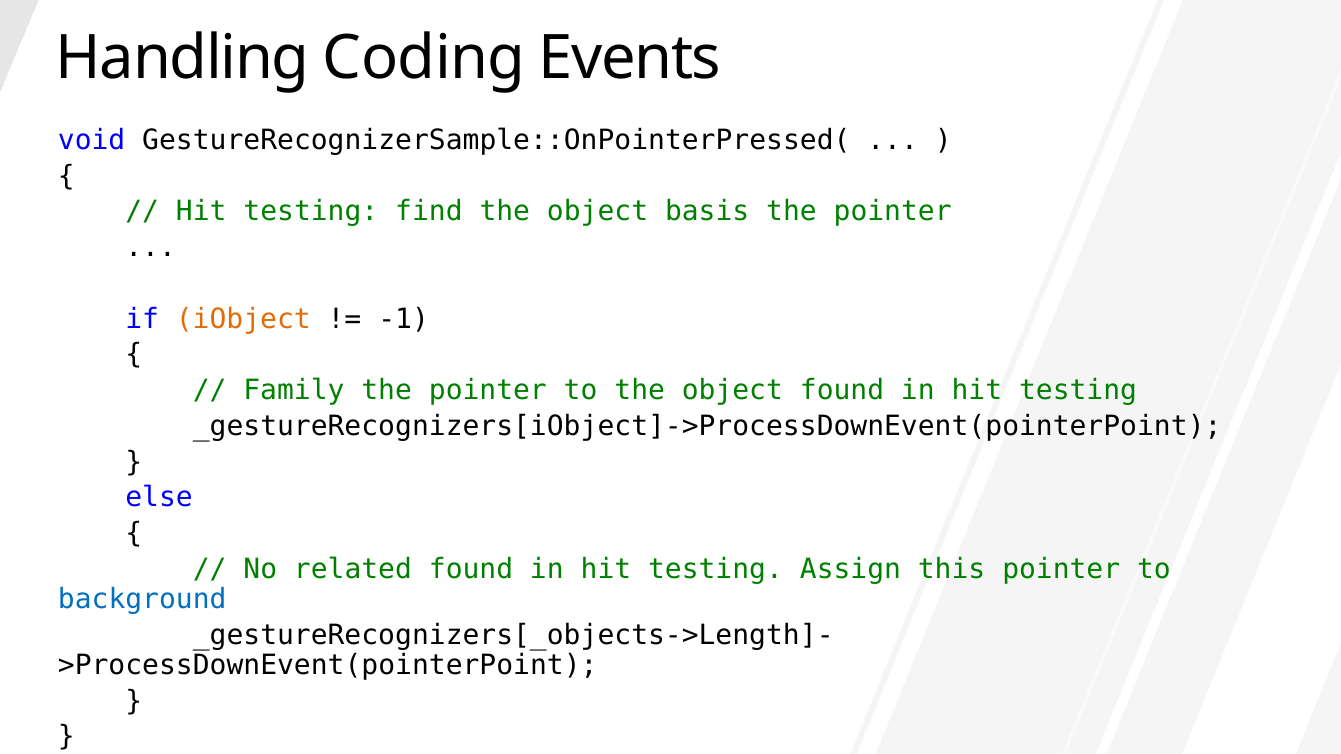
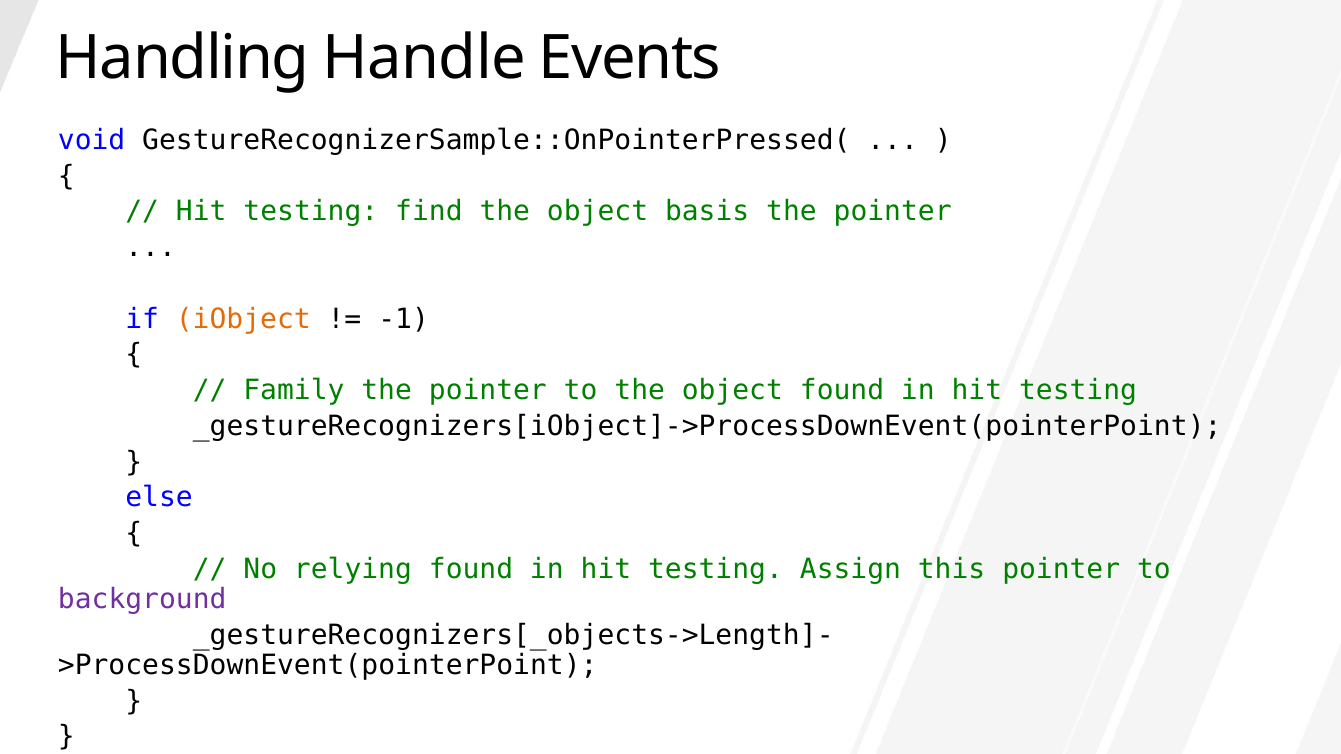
Coding: Coding -> Handle (424, 58)
related: related -> relying (353, 569)
background colour: blue -> purple (142, 600)
